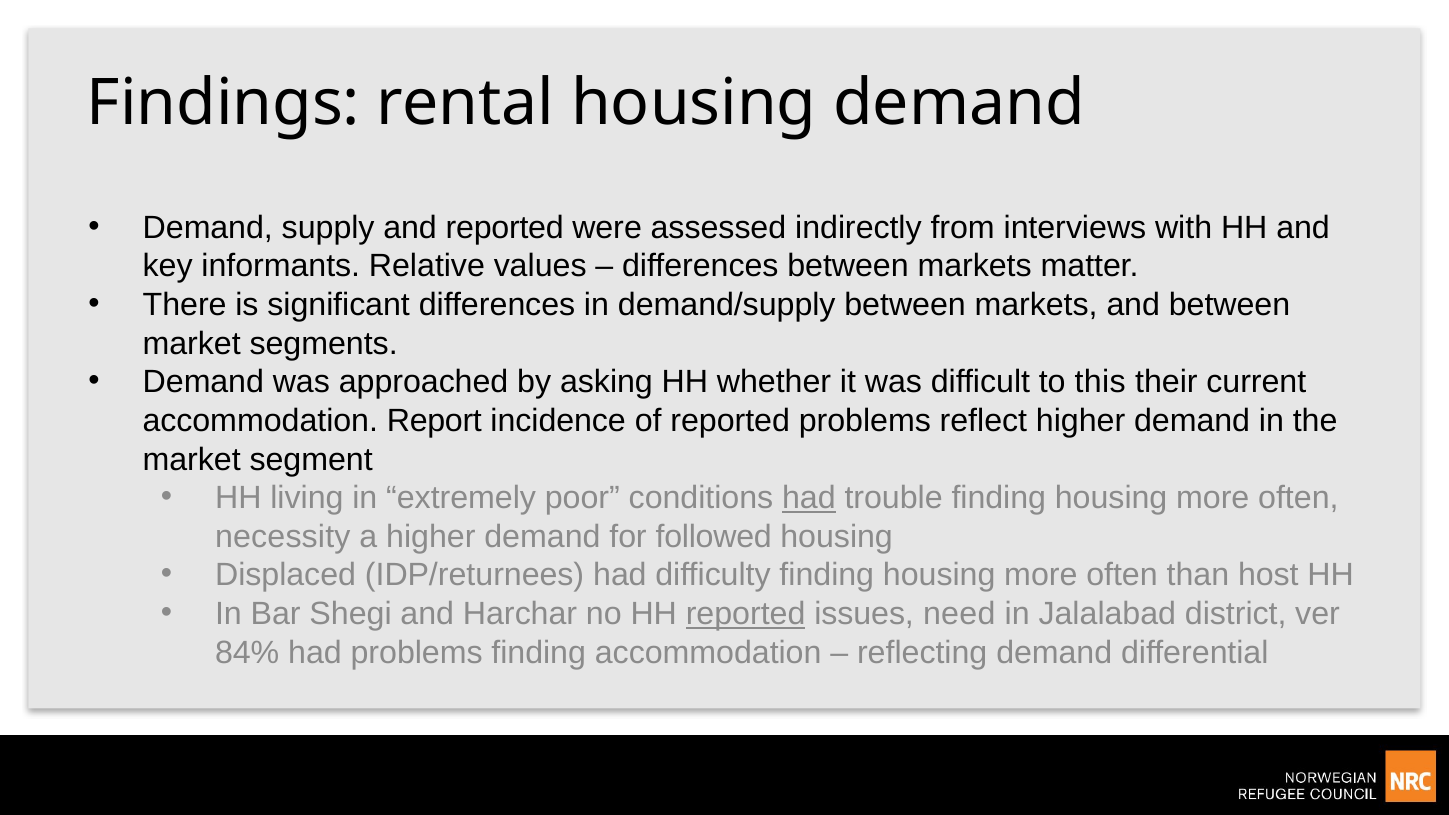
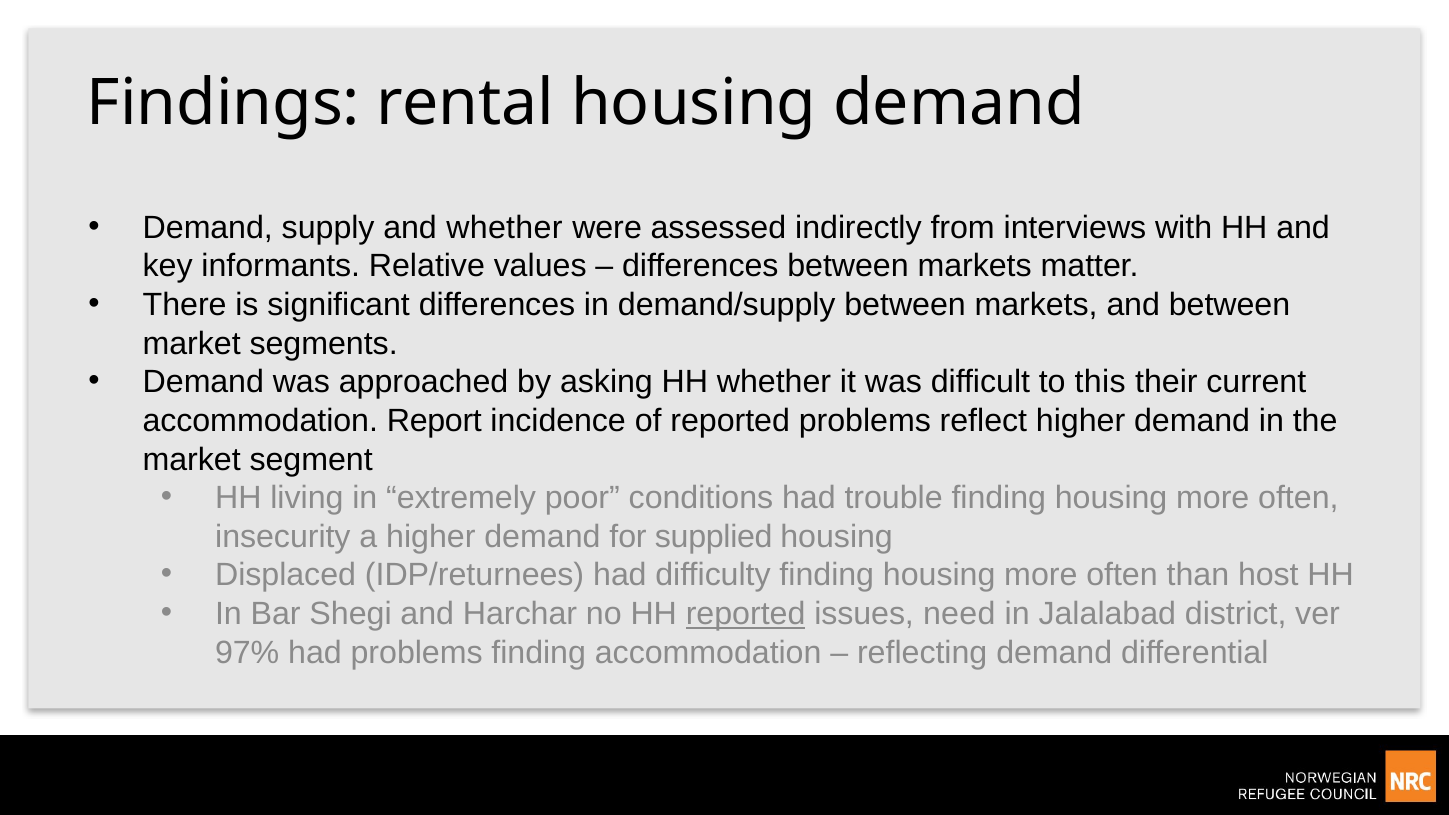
and reported: reported -> whether (504, 228)
had underline: present -> none (809, 498)
necessity: necessity -> insecurity (283, 537)
followed: followed -> supplied (714, 537)
84%: 84% -> 97% (247, 653)
